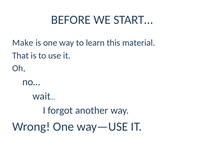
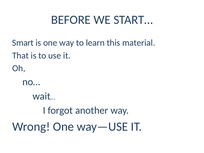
Make: Make -> Smart (23, 43)
